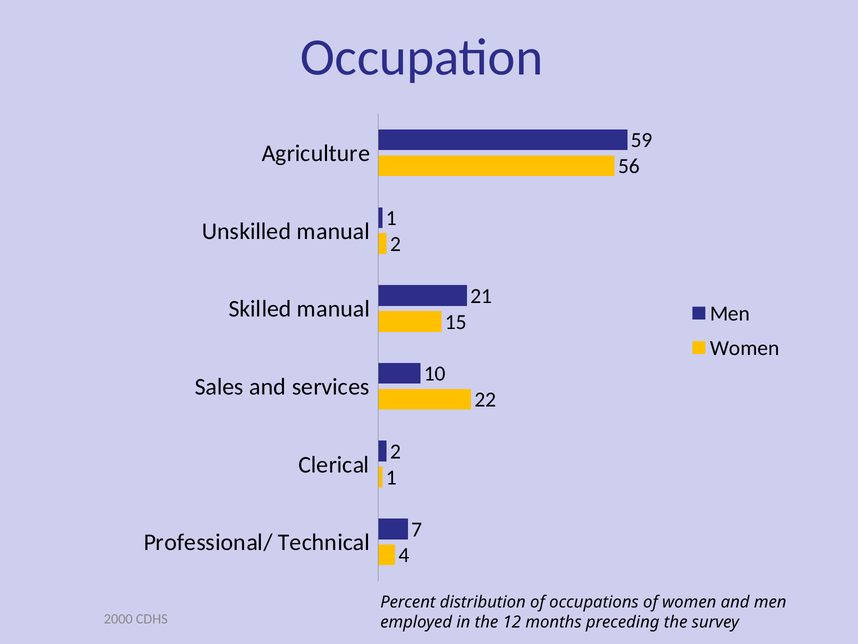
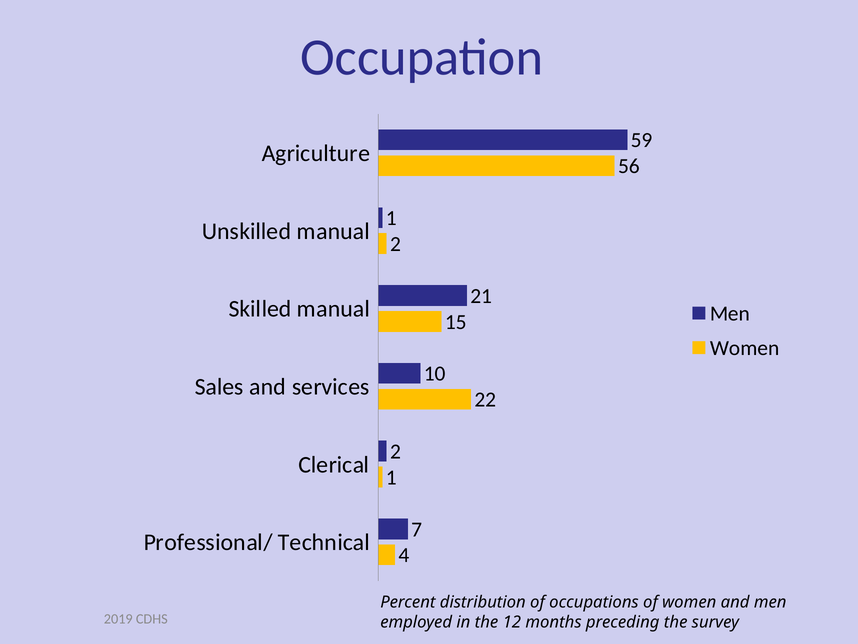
2000: 2000 -> 2019 (118, 619)
